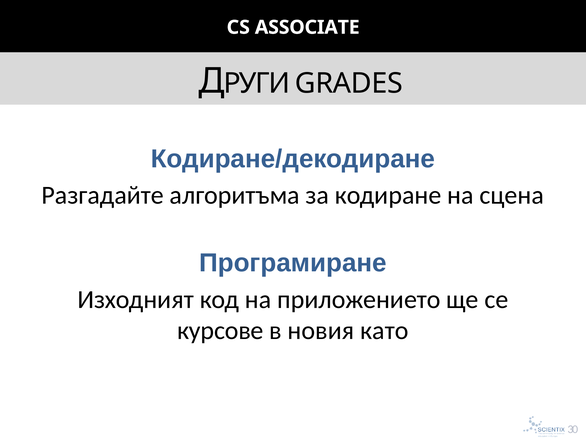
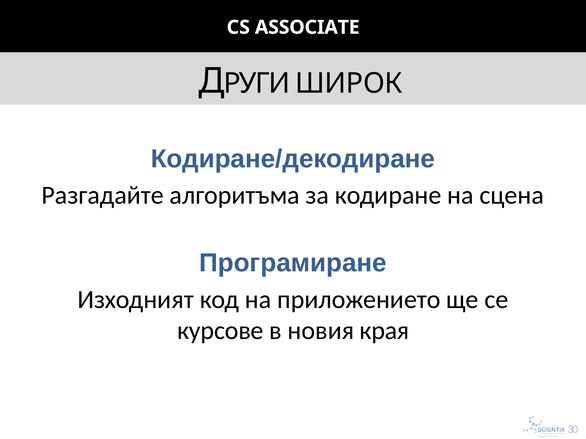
GRADES: GRADES -> ШИРОК (349, 83)
като: като -> края (384, 331)
